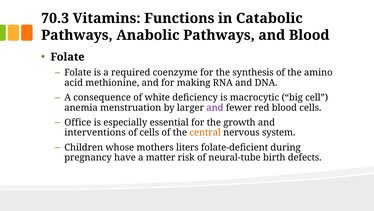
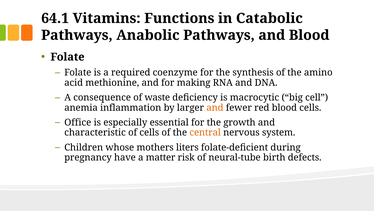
70.3: 70.3 -> 64.1 (55, 18)
white: white -> waste (157, 97)
menstruation: menstruation -> inflammation (131, 107)
and colour: purple -> orange (215, 107)
interventions: interventions -> characteristic (95, 132)
